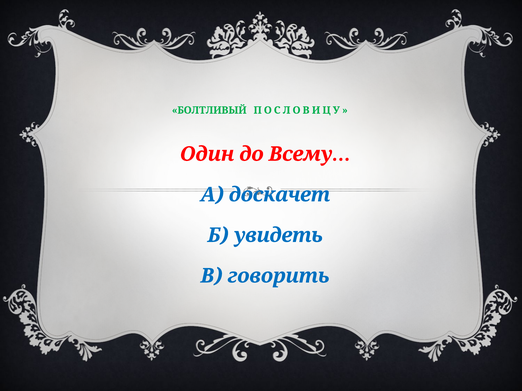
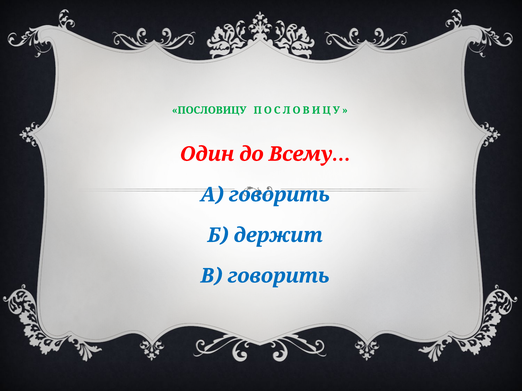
БОЛТЛИВЫЙ: БОЛТЛИВЫЙ -> ПОСЛОВИЦУ (209, 110)
А доскачет: доскачет -> говорить (279, 195)
увидеть: увидеть -> держит (278, 236)
